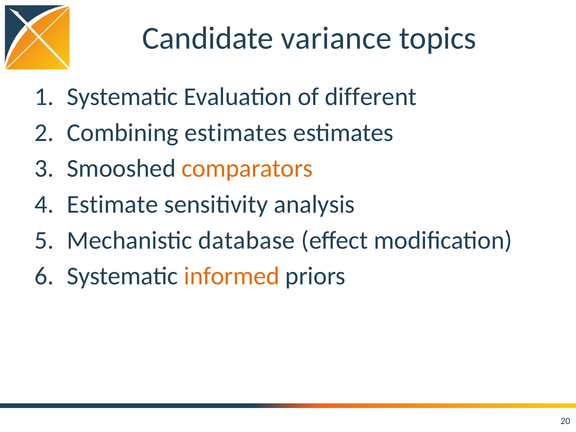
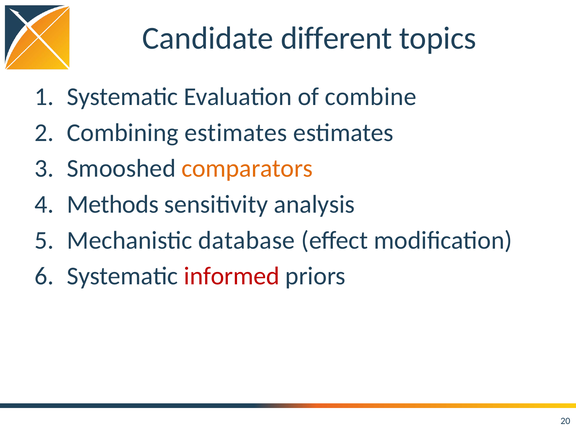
variance: variance -> different (336, 38)
different: different -> combine (371, 97)
Estimate: Estimate -> Methods (113, 204)
informed colour: orange -> red (232, 276)
